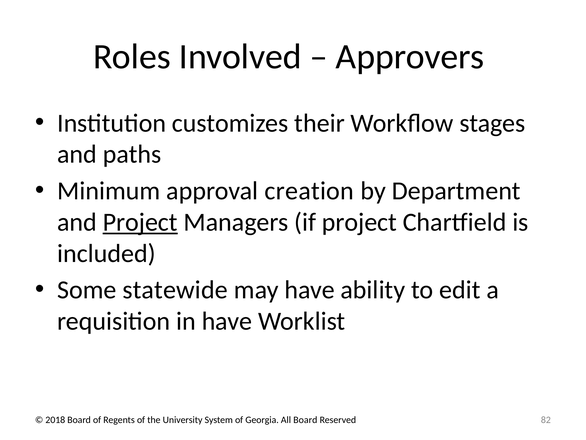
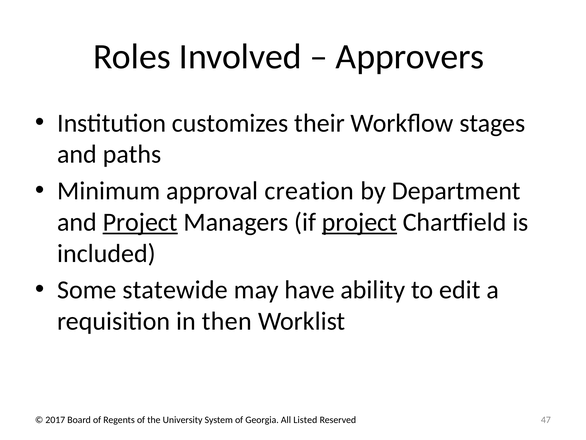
project underline: none -> present (359, 222)
in have: have -> then (227, 321)
2018: 2018 -> 2017 (55, 420)
All Board: Board -> Listed (305, 420)
82: 82 -> 47 (546, 420)
